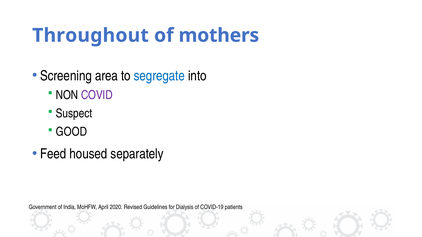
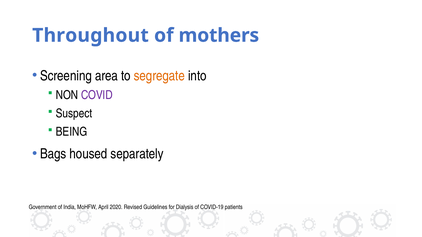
segregate colour: blue -> orange (159, 76)
GOOD: GOOD -> BEING (72, 132)
Feed: Feed -> Bags (53, 154)
